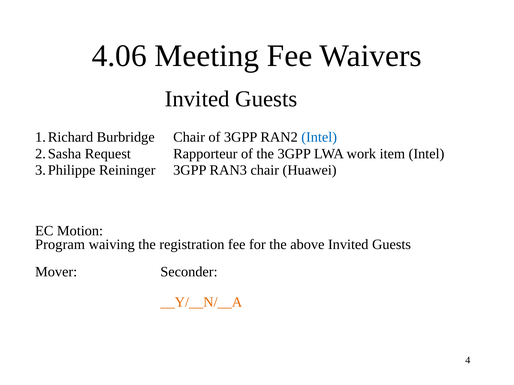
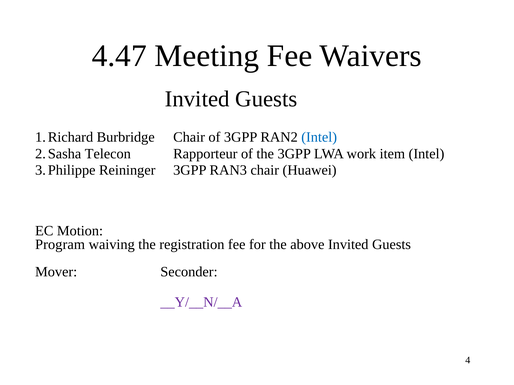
4.06: 4.06 -> 4.47 (119, 56)
Request: Request -> Telecon (108, 154)
__Y/__N/__A colour: orange -> purple (201, 302)
